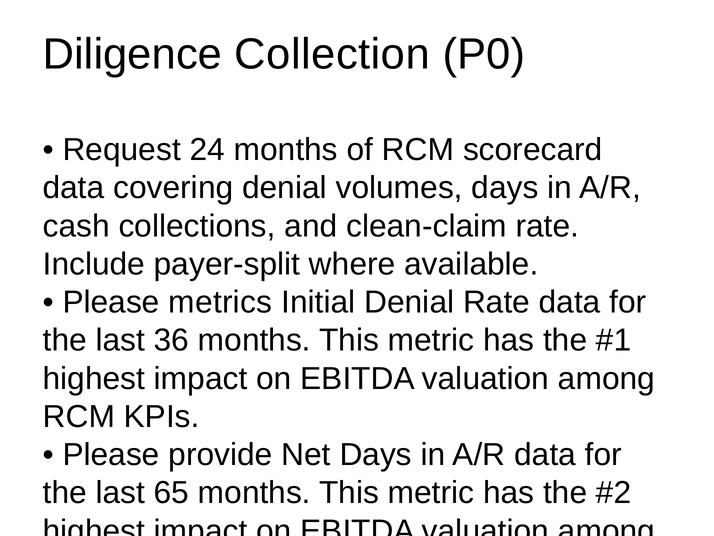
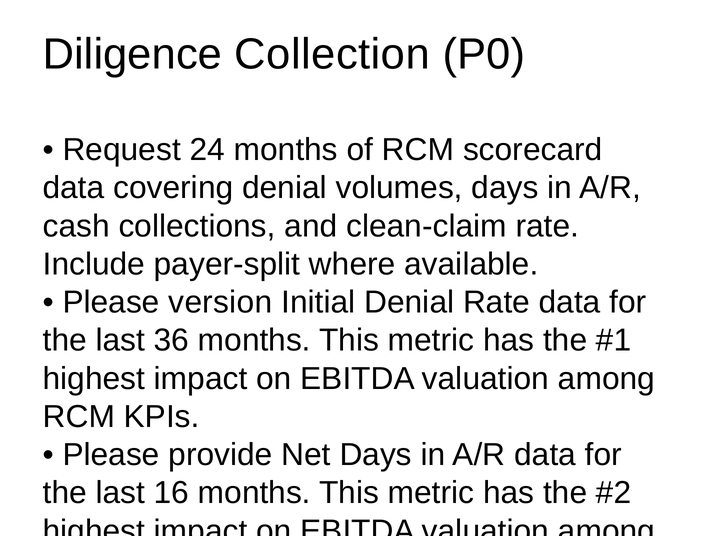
metrics: metrics -> version (220, 302)
65: 65 -> 16 (171, 493)
